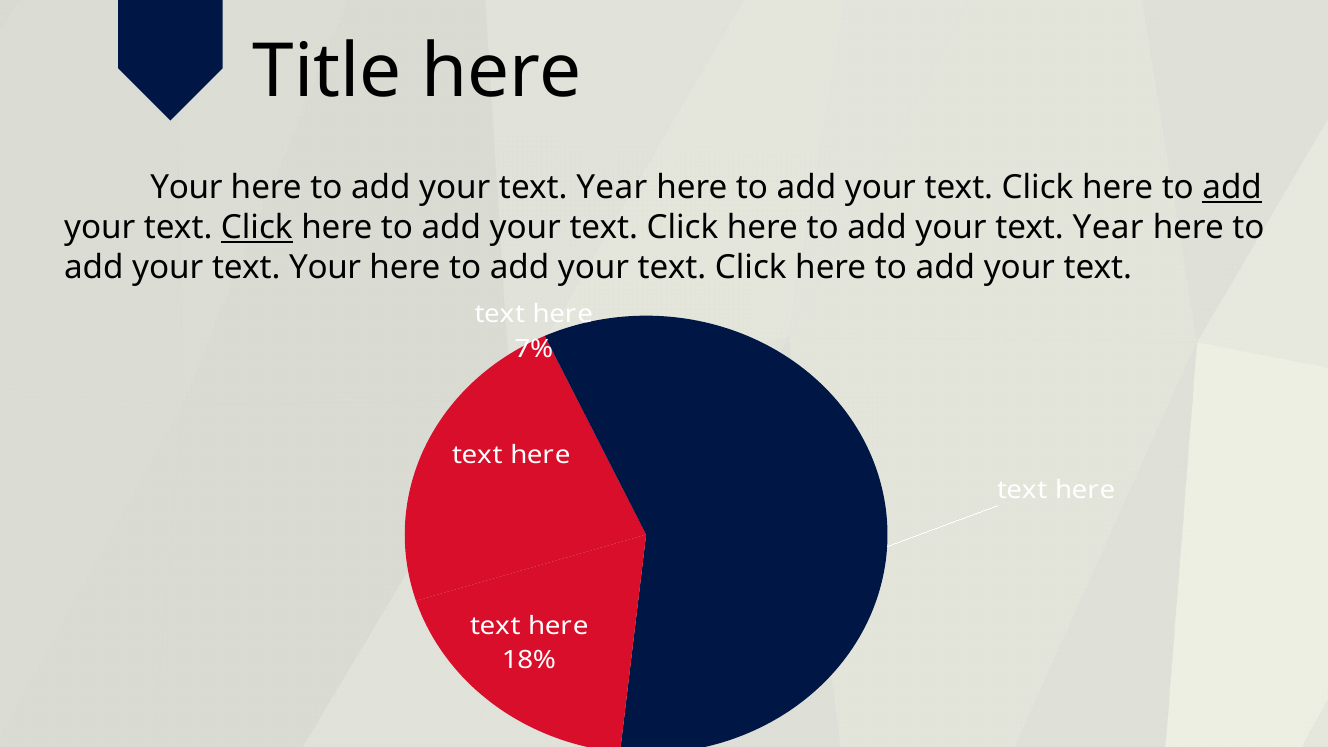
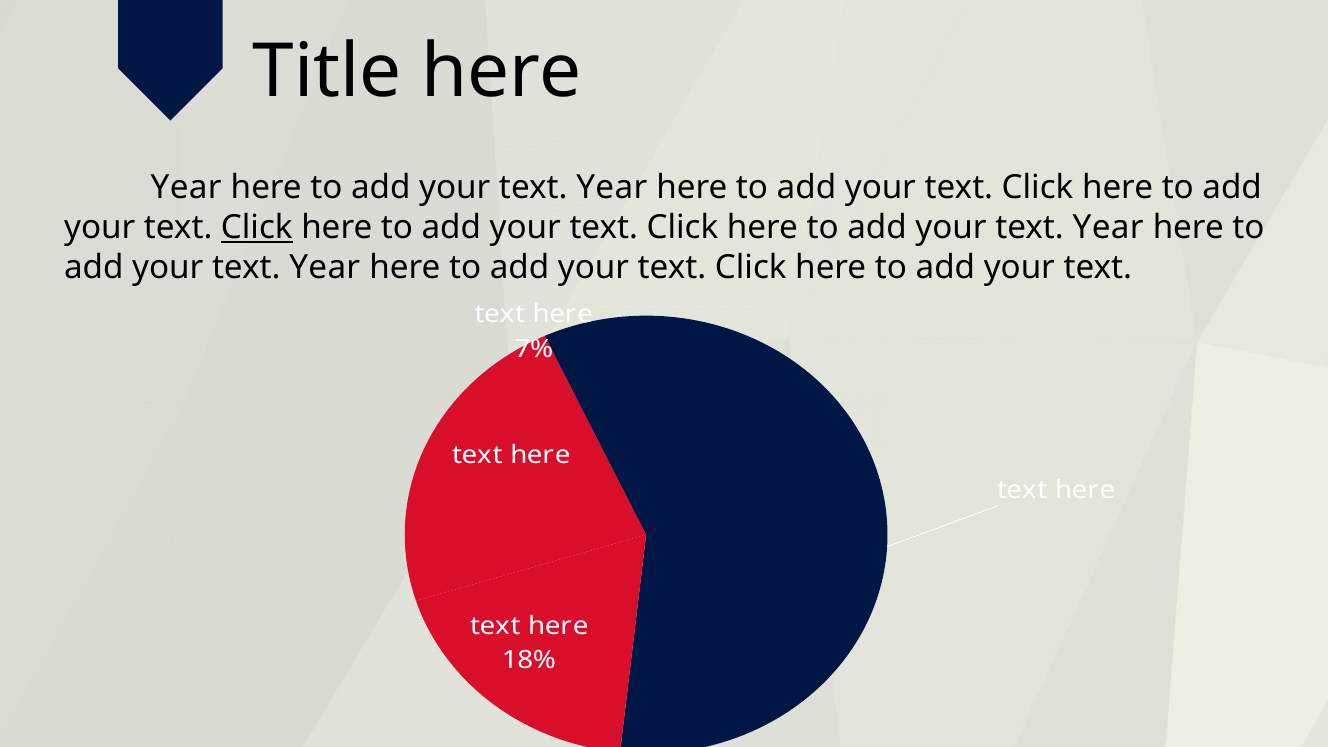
Your: Your -> Year (186, 188)
add underline: present -> none (1232, 188)
Your: Your -> Year (325, 267)
